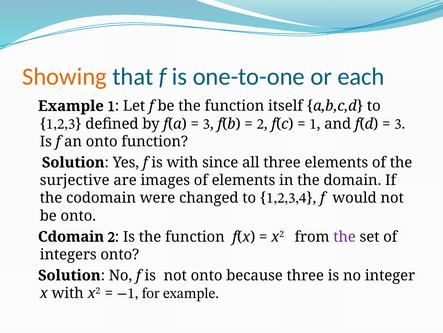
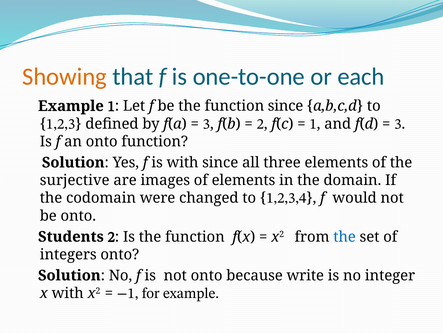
function itself: itself -> since (286, 106)
Cdomain: Cdomain -> Students (71, 236)
the colour: purple -> blue (345, 236)
because three: three -> write (305, 275)
